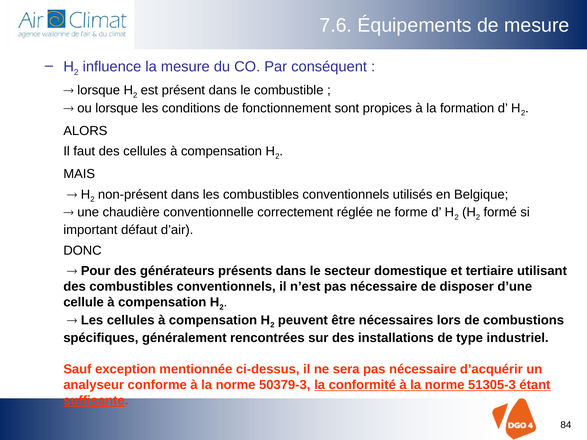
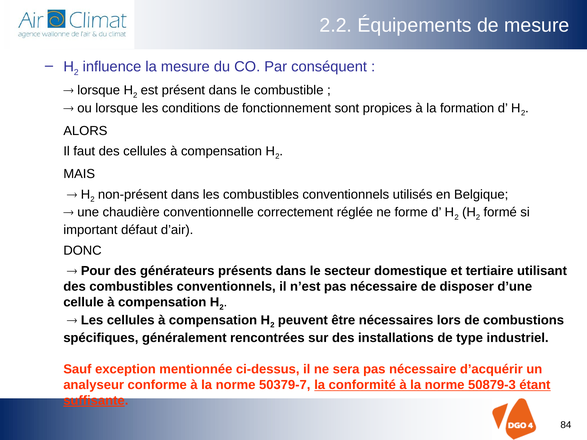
7.6: 7.6 -> 2.2 (336, 25)
50379-3: 50379-3 -> 50379-7 (285, 385)
51305-3: 51305-3 -> 50879-3 (492, 385)
